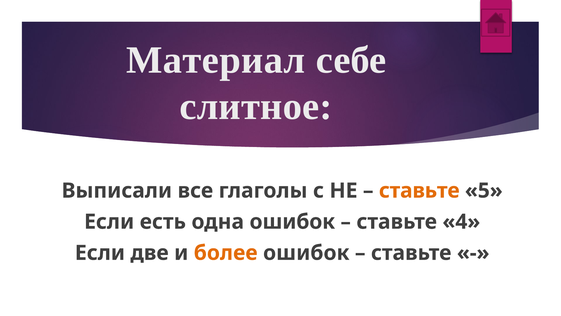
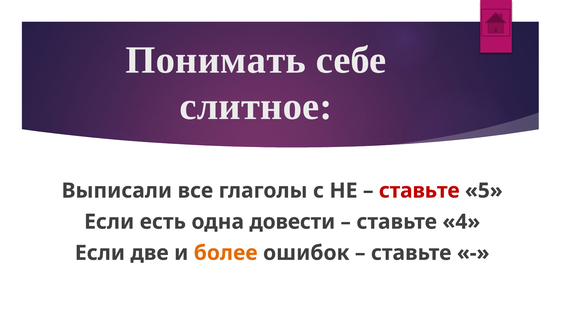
Материал: Материал -> Понимать (216, 60)
ставьте colour: orange -> red (419, 190)
одна ошибок: ошибок -> довести (292, 221)
